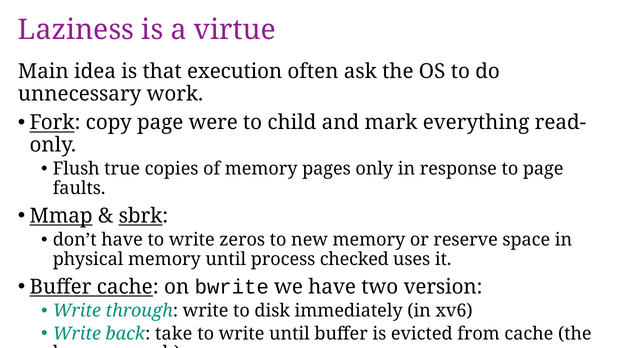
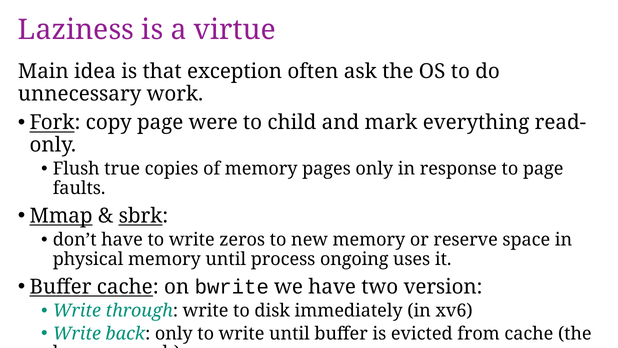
execution: execution -> exception (235, 71)
checked: checked -> ongoing (354, 259)
back take: take -> only (174, 333)
